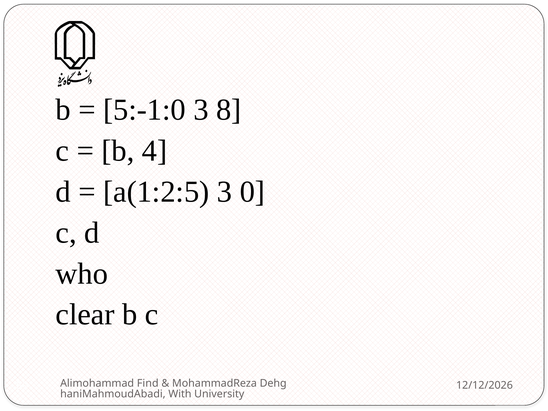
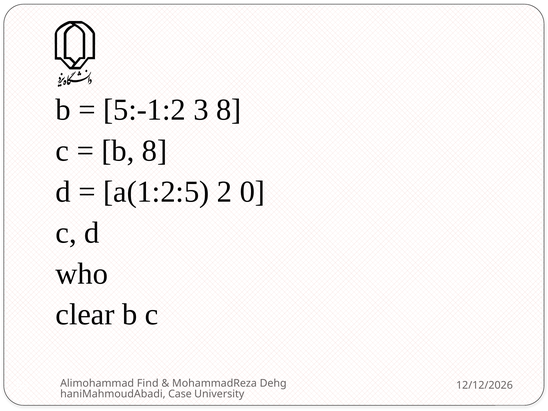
5:-1:0: 5:-1:0 -> 5:-1:2 (144, 110)
b 4: 4 -> 8 (155, 151)
a(1:2:5 3: 3 -> 2 (225, 192)
With: With -> Case (180, 394)
